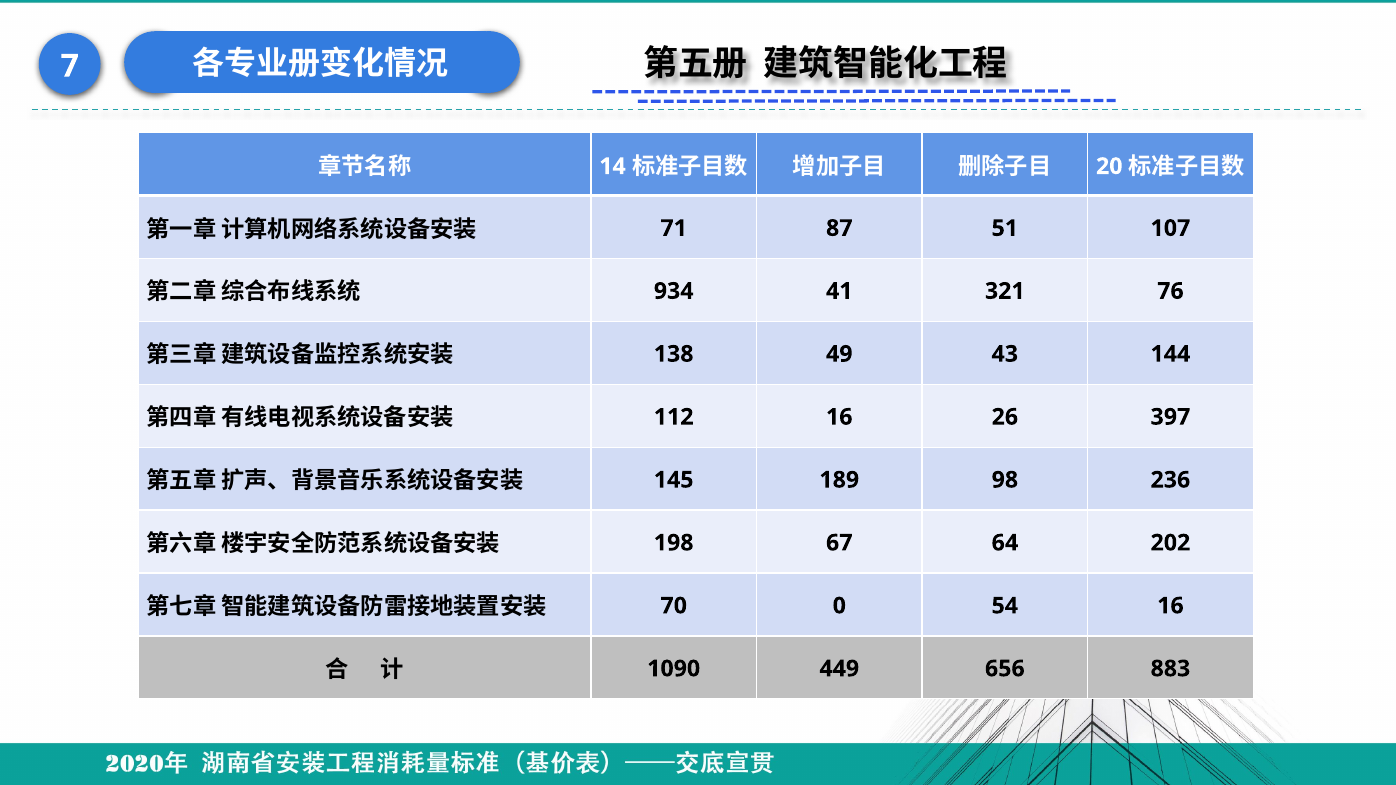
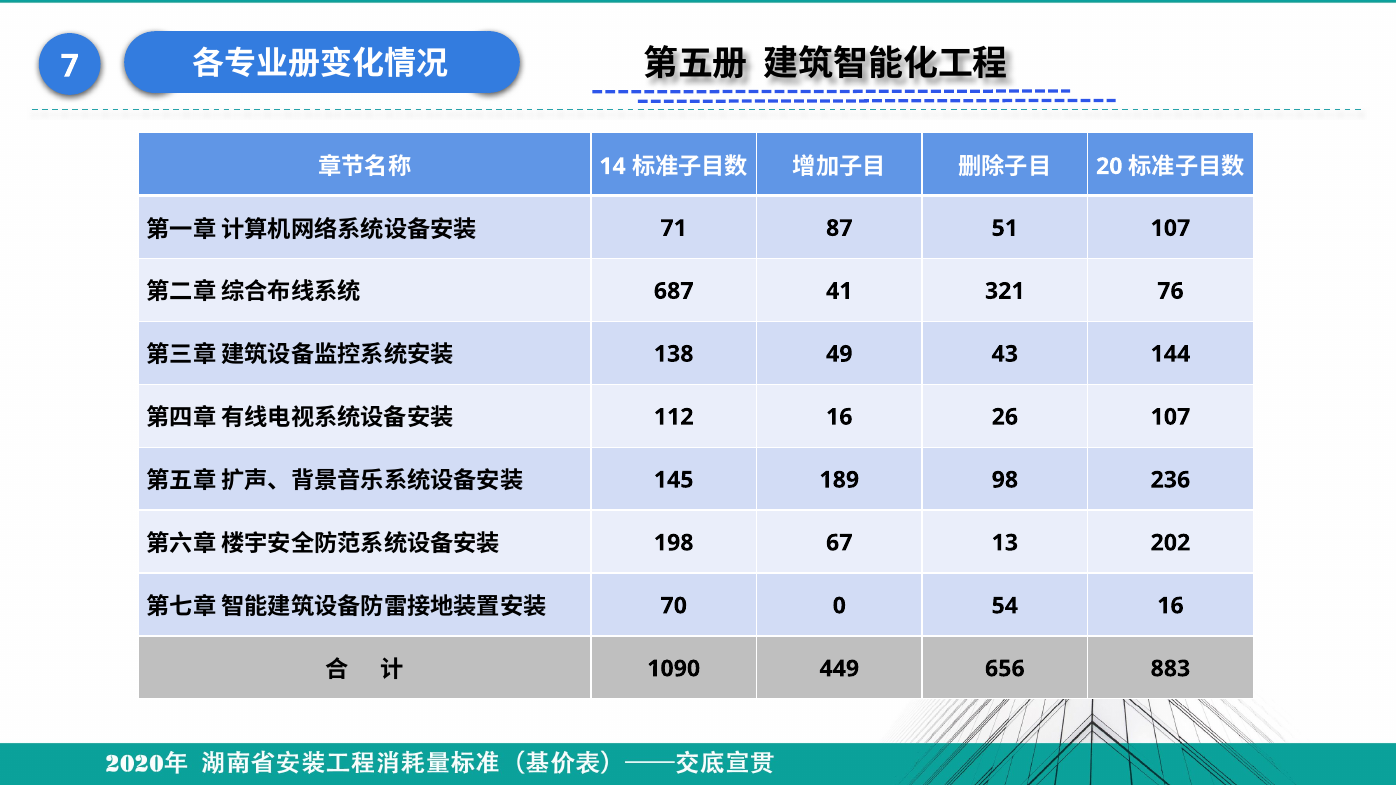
934: 934 -> 687 (674, 291)
26 397: 397 -> 107 (1170, 417)
64: 64 -> 13 (1005, 543)
